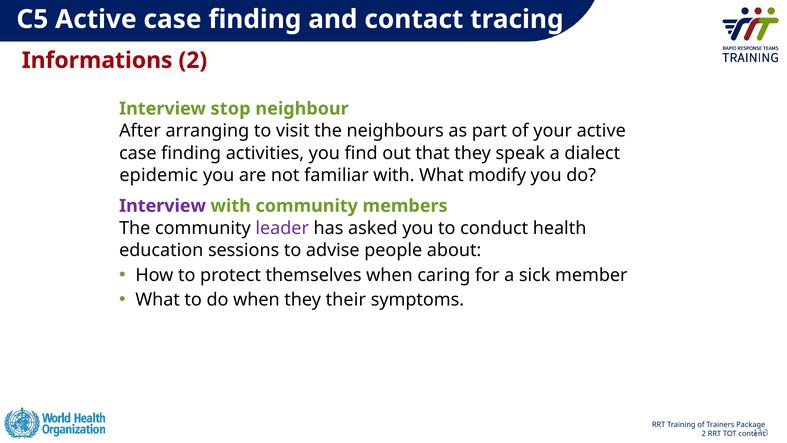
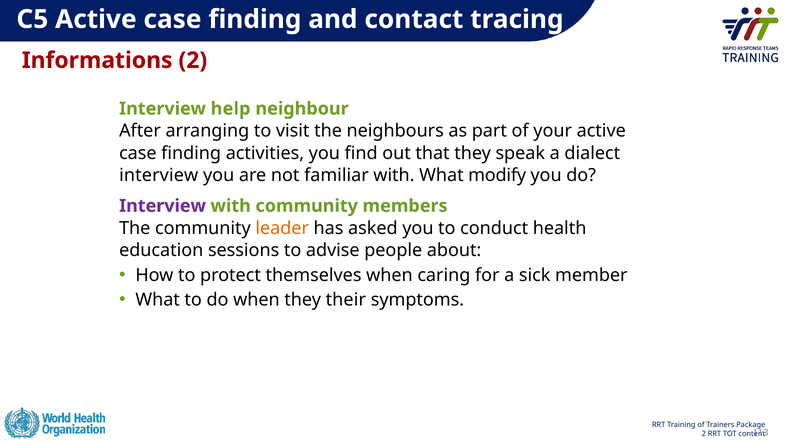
stop: stop -> help (231, 109)
epidemic: epidemic -> interview (159, 175)
leader colour: purple -> orange (282, 228)
